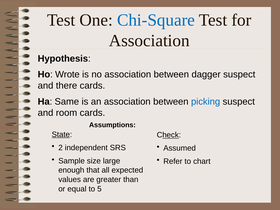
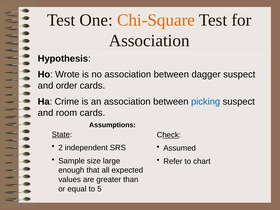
Chi-Square colour: blue -> orange (156, 20)
there: there -> order (67, 86)
Same: Same -> Crime (67, 102)
